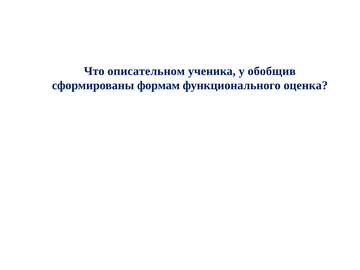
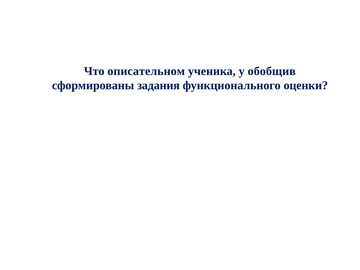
формам: формам -> задания (158, 85)
оценка: оценка -> оценки (306, 85)
